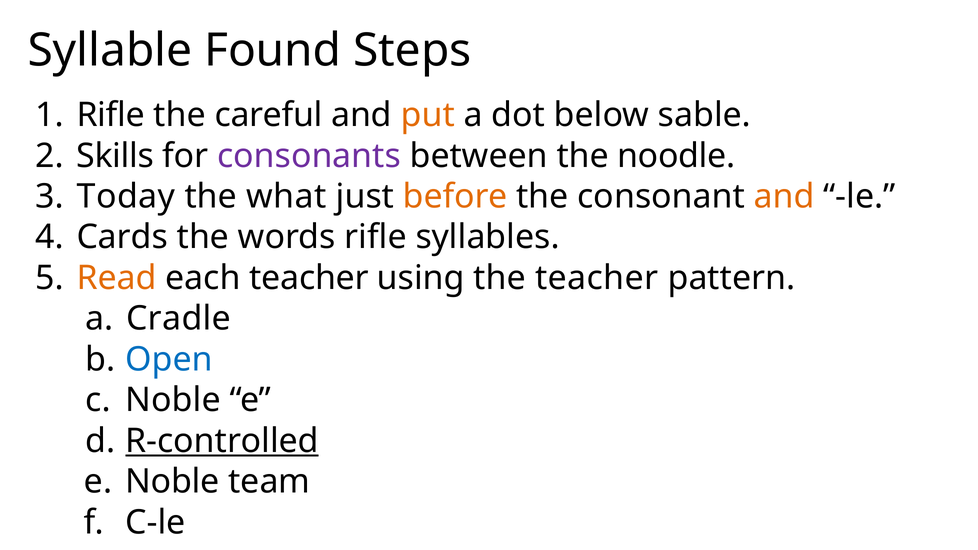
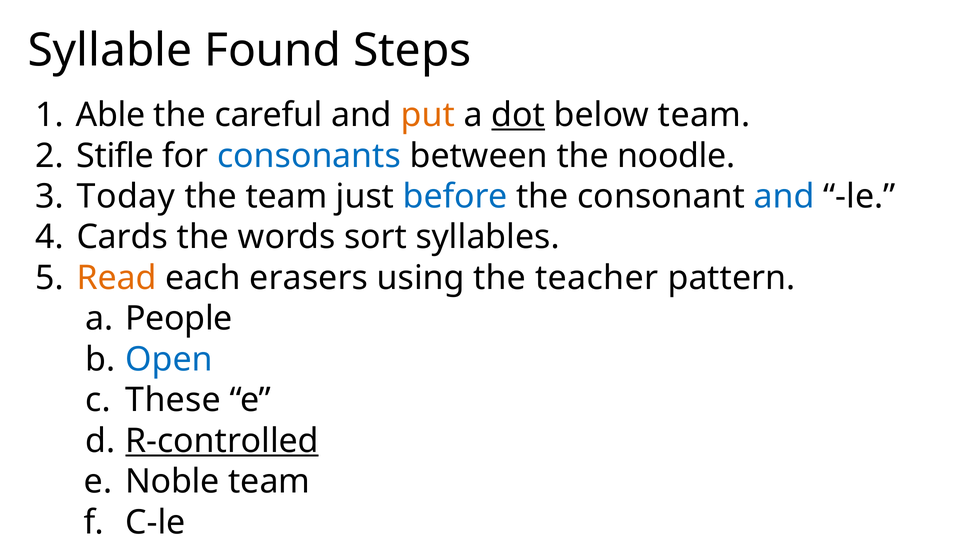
Rifle: Rifle -> Able (111, 115)
dot underline: none -> present (518, 115)
below sable: sable -> team (704, 115)
Skills: Skills -> Stifle (115, 156)
consonants colour: purple -> blue (309, 156)
the what: what -> team (287, 197)
before colour: orange -> blue (455, 197)
and colour: orange -> blue (784, 197)
words rifle: rifle -> sort (376, 237)
each teacher: teacher -> erasers (309, 278)
Cradle: Cradle -> People (179, 319)
Noble: Noble -> These (173, 400)
